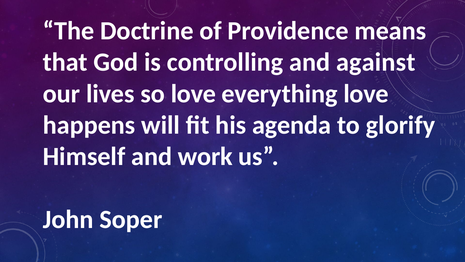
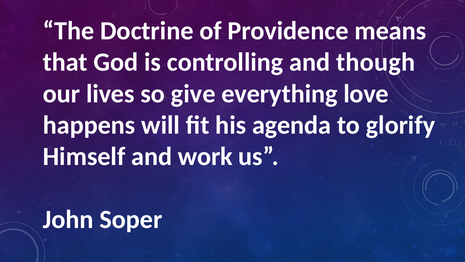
against: against -> though (376, 62)
so love: love -> give (193, 94)
